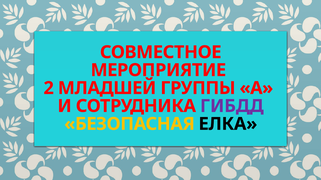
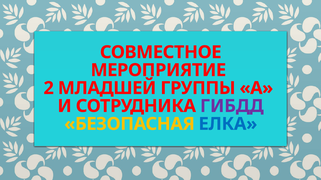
ЕЛКА colour: black -> blue (228, 124)
